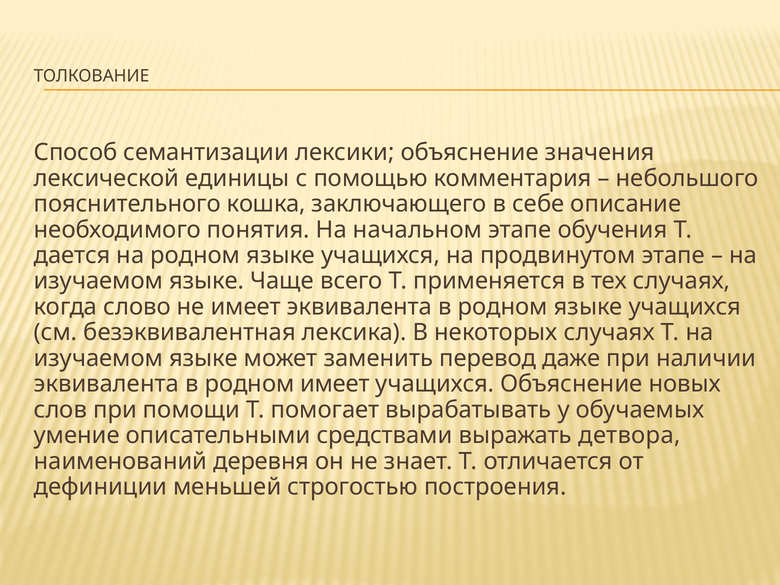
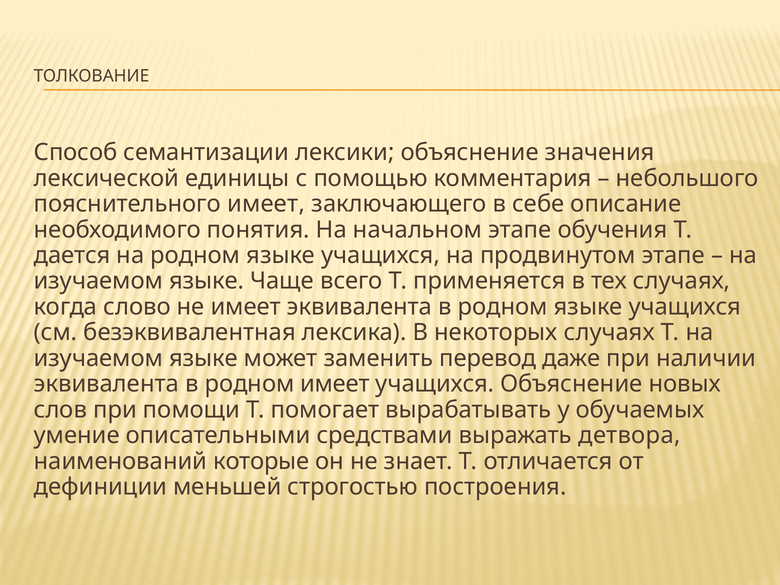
пояснительного кошка: кошка -> имеет (266, 204)
деревня: деревня -> которые (261, 461)
